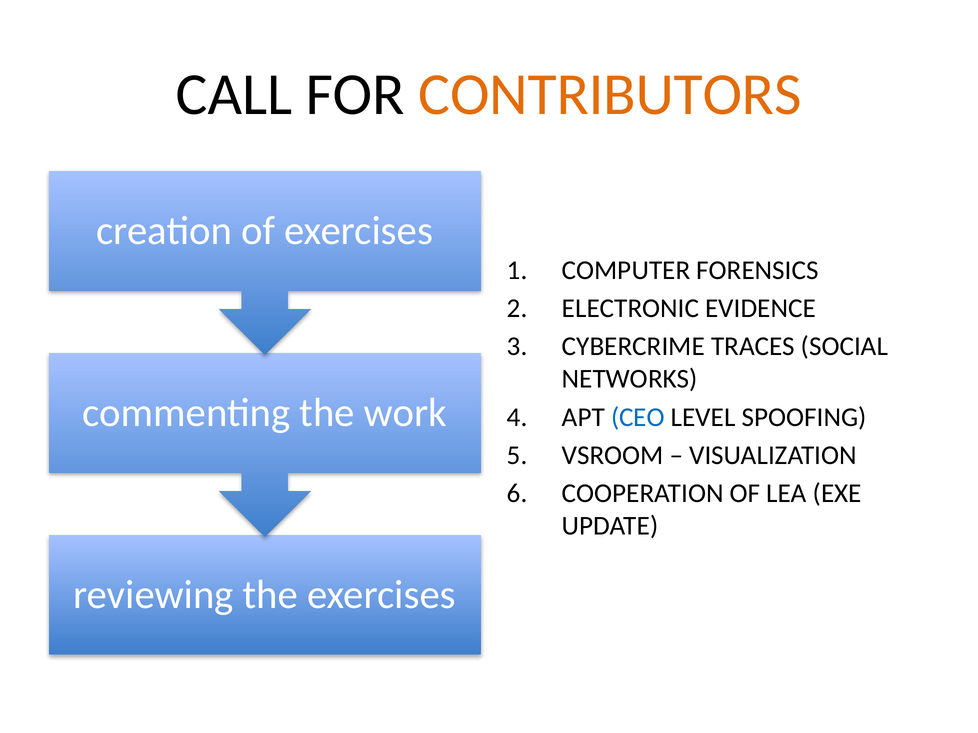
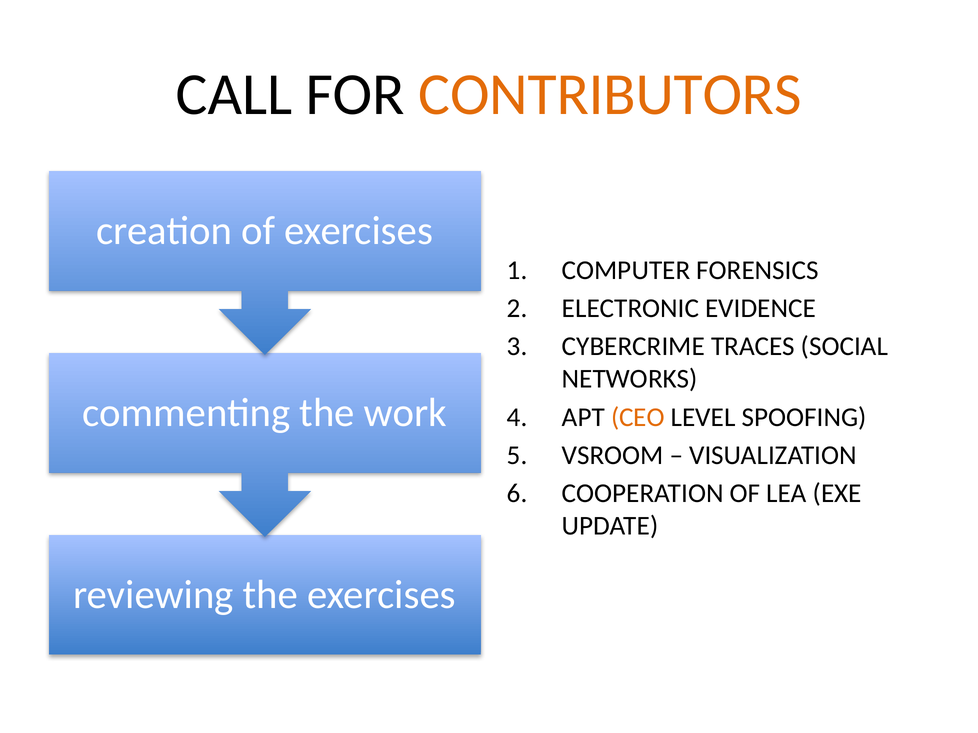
CEO colour: blue -> orange (638, 417)
